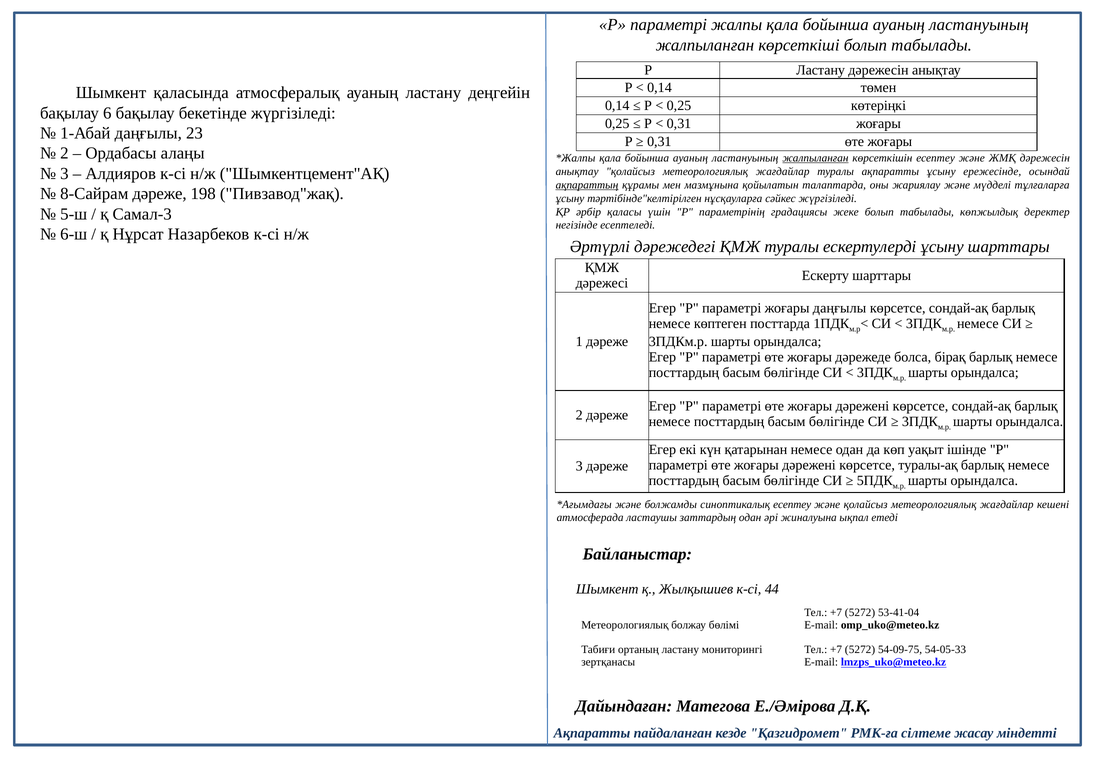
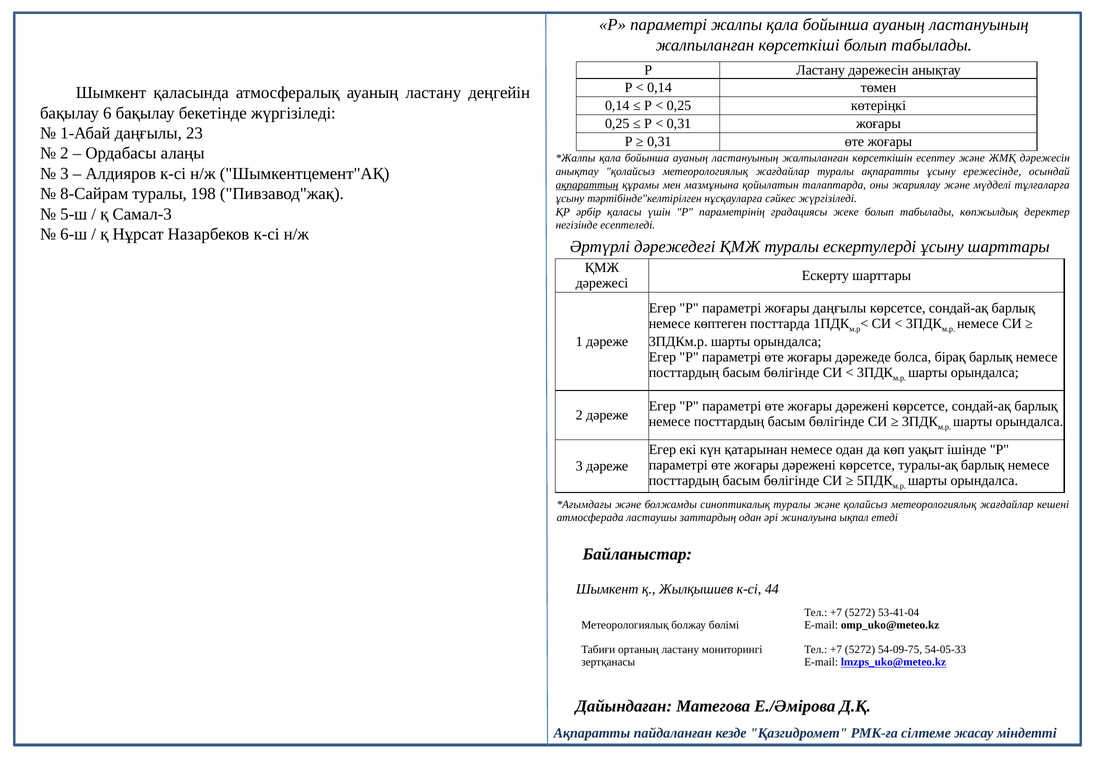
жалпыланған underline: present -> none (815, 158)
8-Сайрам дәреже: дәреже -> туралы (160, 194)
синоптикалық есептеу: есептеу -> туралы (792, 504)
